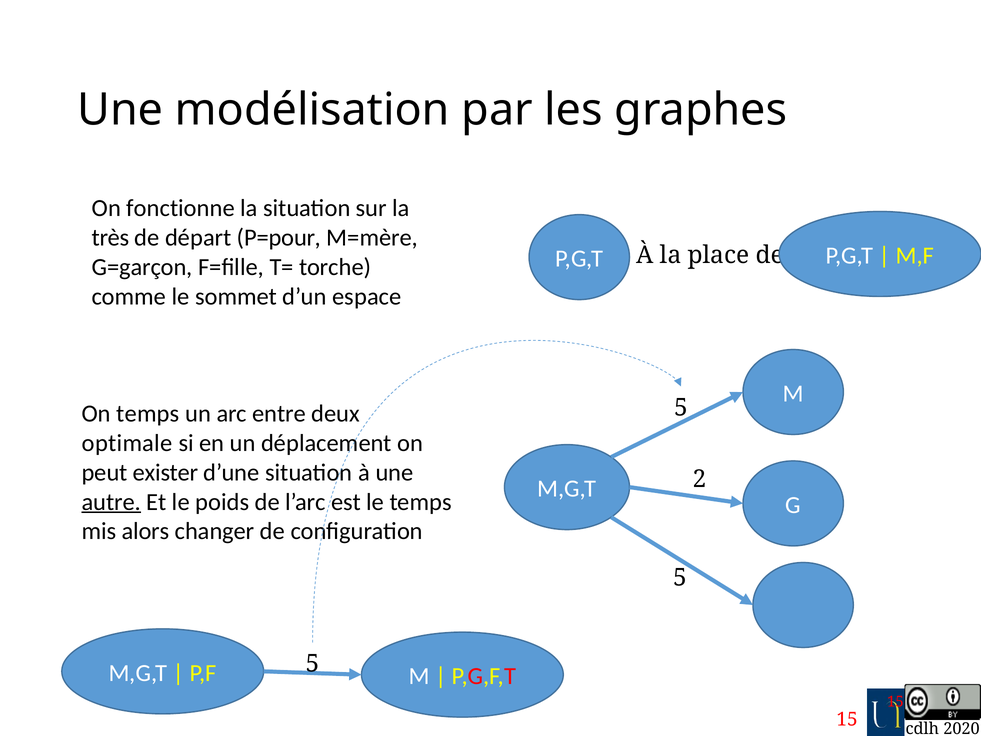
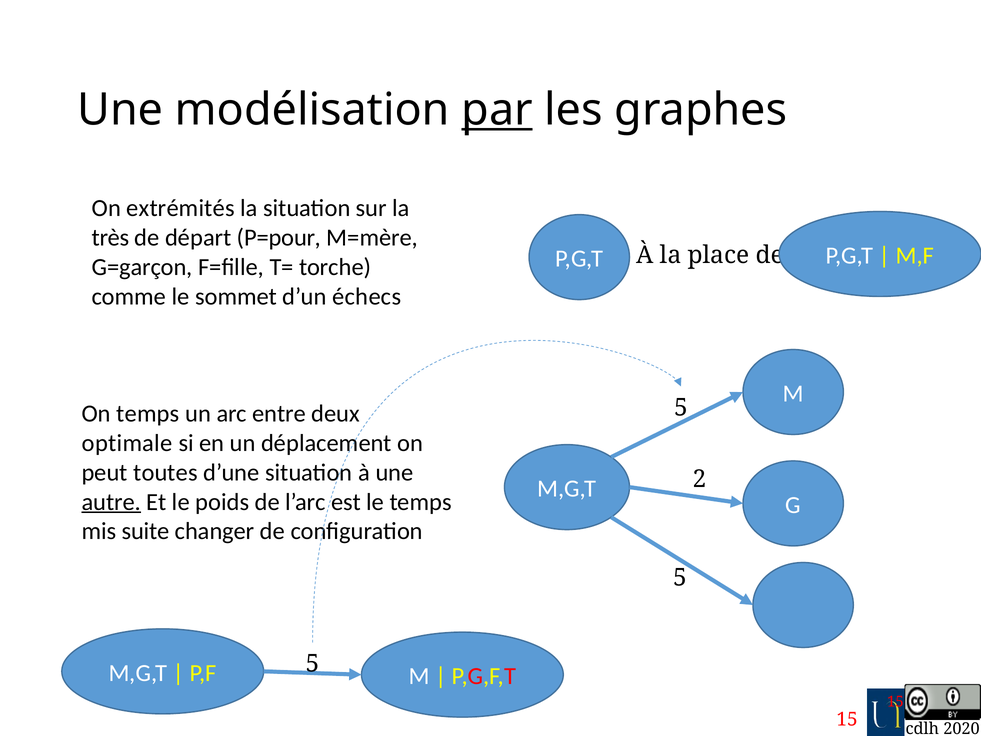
par underline: none -> present (497, 110)
fonctionne: fonctionne -> extrémités (181, 208)
espace: espace -> échecs (367, 296)
exister: exister -> toutes (165, 472)
alors: alors -> suite (146, 531)
